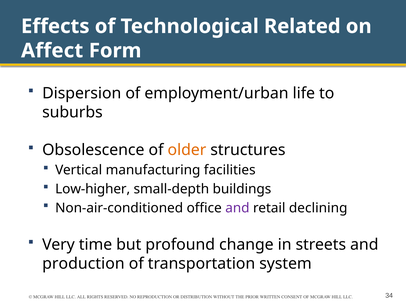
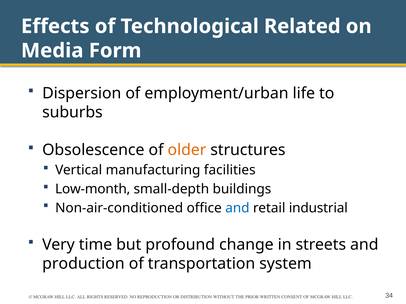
Affect: Affect -> Media (52, 51)
Low-higher: Low-higher -> Low-month (93, 189)
and colour: purple -> blue (237, 208)
declining: declining -> industrial (318, 208)
